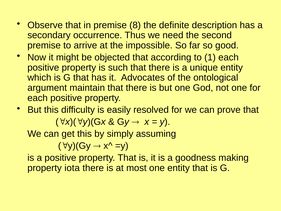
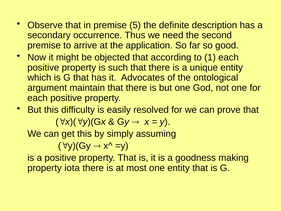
8: 8 -> 5 (135, 25)
impossible: impossible -> application (149, 45)
